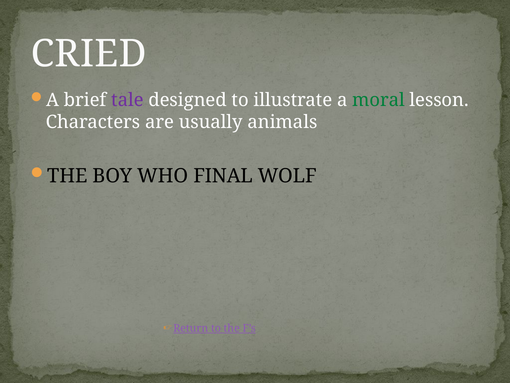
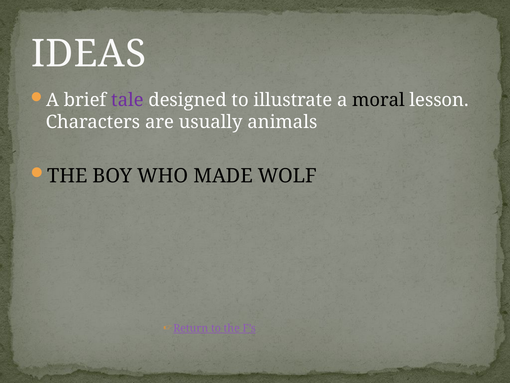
CRIED: CRIED -> IDEAS (89, 54)
moral colour: green -> black (378, 100)
FINAL: FINAL -> MADE (223, 176)
